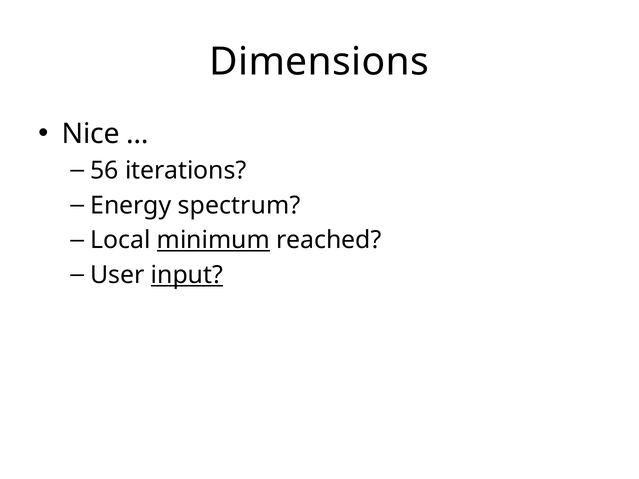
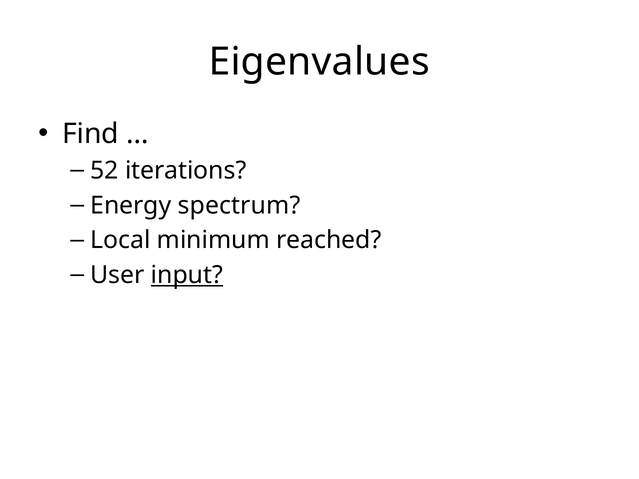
Dimensions: Dimensions -> Eigenvalues (319, 62)
Nice: Nice -> Find (91, 134)
56: 56 -> 52 (104, 171)
minimum underline: present -> none (213, 240)
